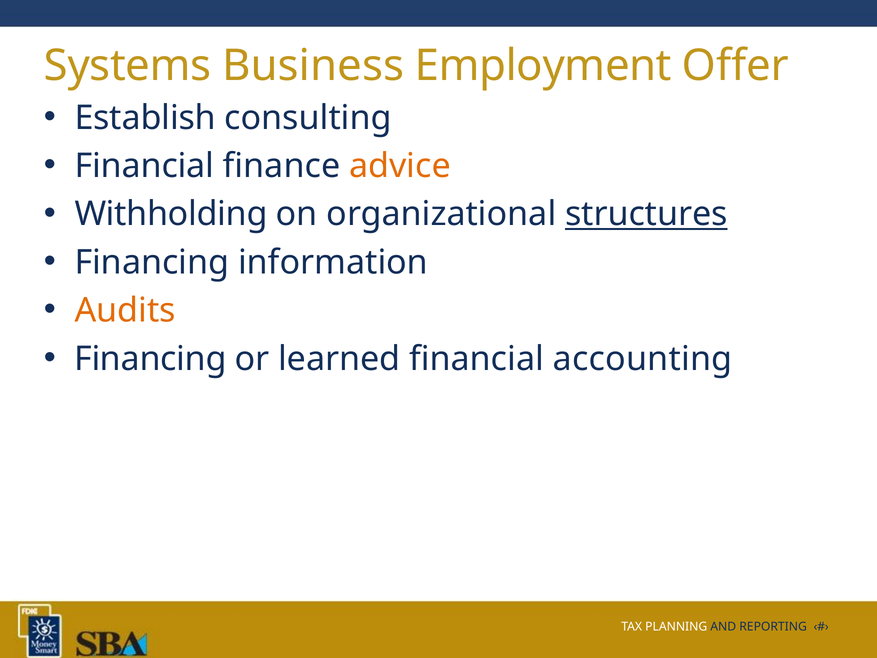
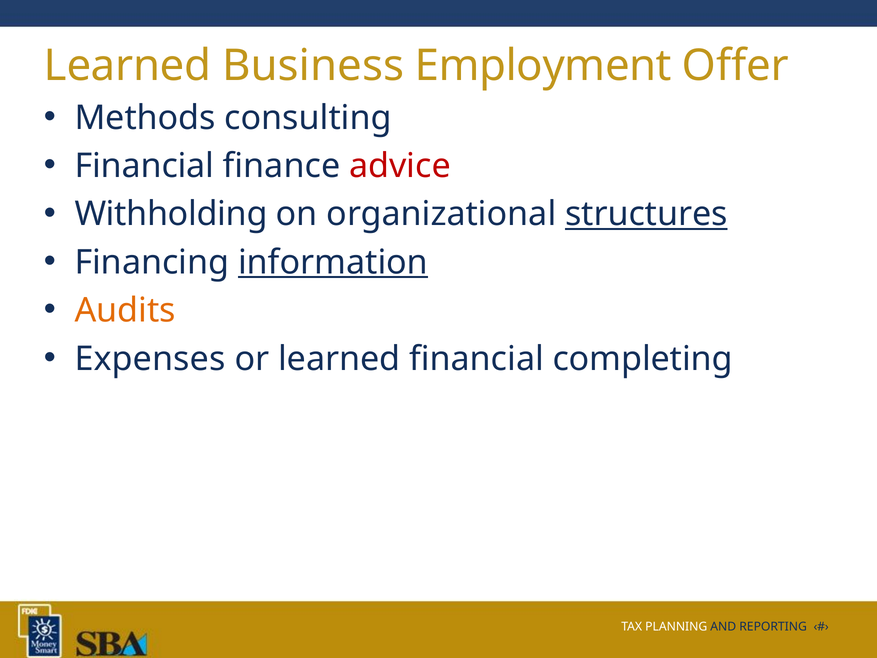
Systems: Systems -> Learned (128, 66)
Establish: Establish -> Methods (145, 118)
advice colour: orange -> red (400, 166)
information underline: none -> present (333, 262)
Financing: Financing -> Expenses (150, 359)
accounting: accounting -> completing (643, 359)
